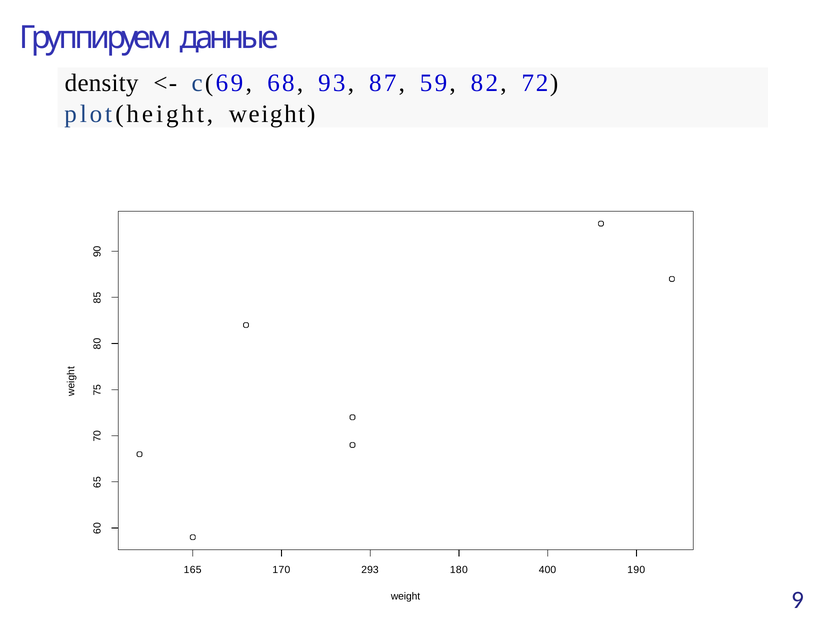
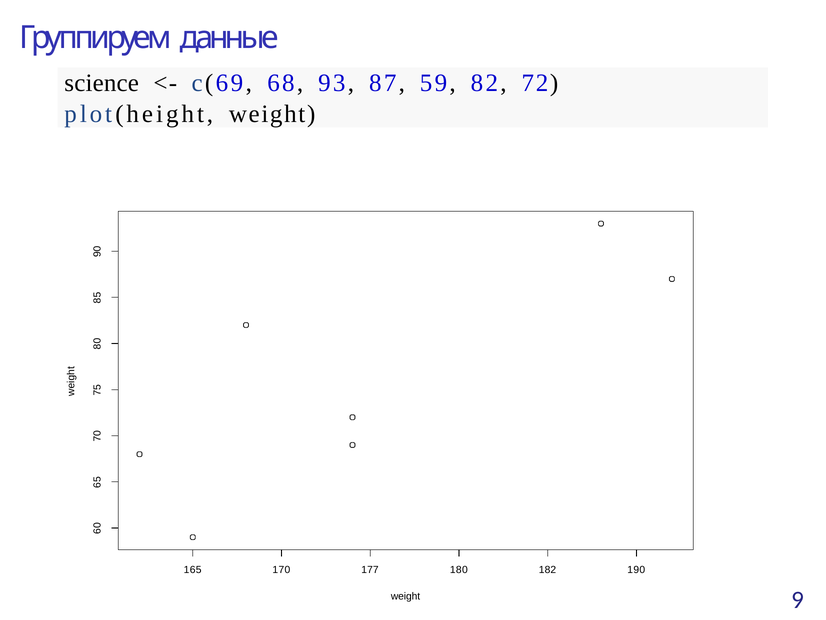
density: density -> science (102, 83)
293: 293 -> 177 (370, 570)
400: 400 -> 182 (548, 570)
